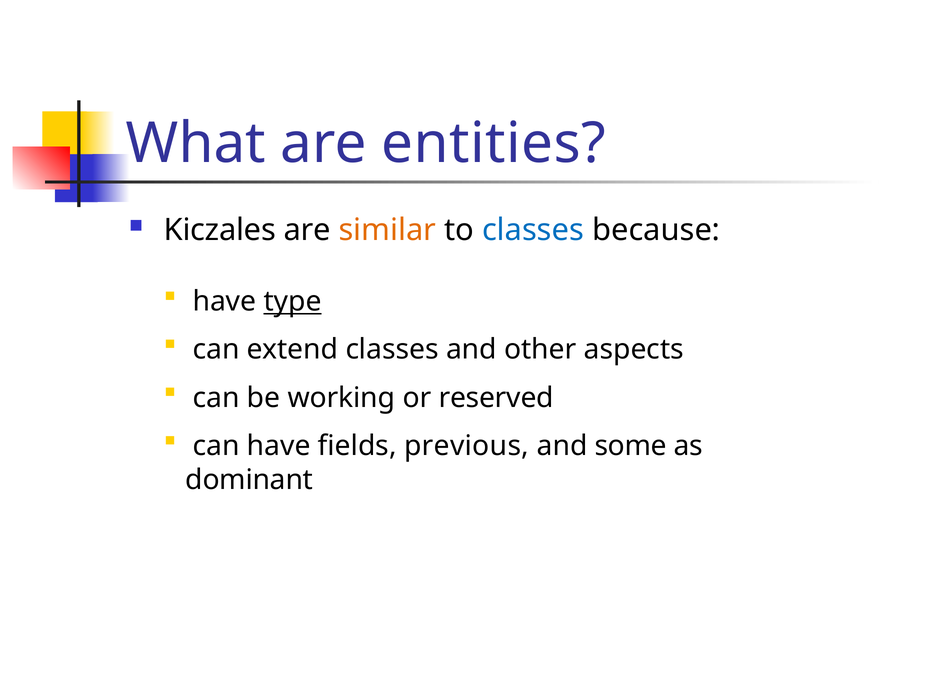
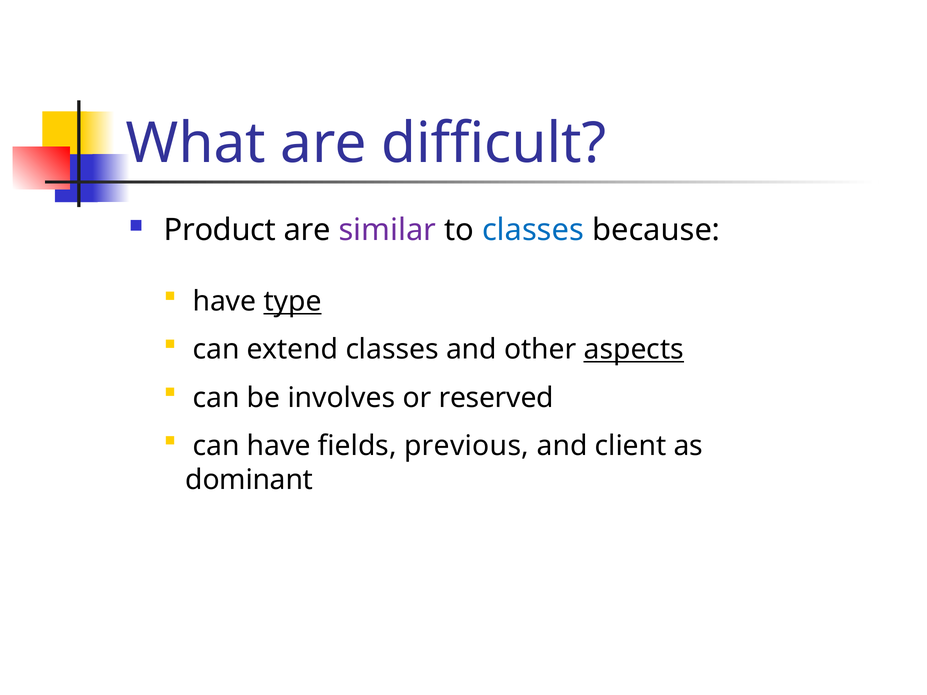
entities: entities -> difficult (494, 144)
Kiczales: Kiczales -> Product (220, 230)
similar colour: orange -> purple (387, 230)
aspects underline: none -> present (634, 350)
working: working -> involves (341, 398)
some: some -> client (631, 446)
